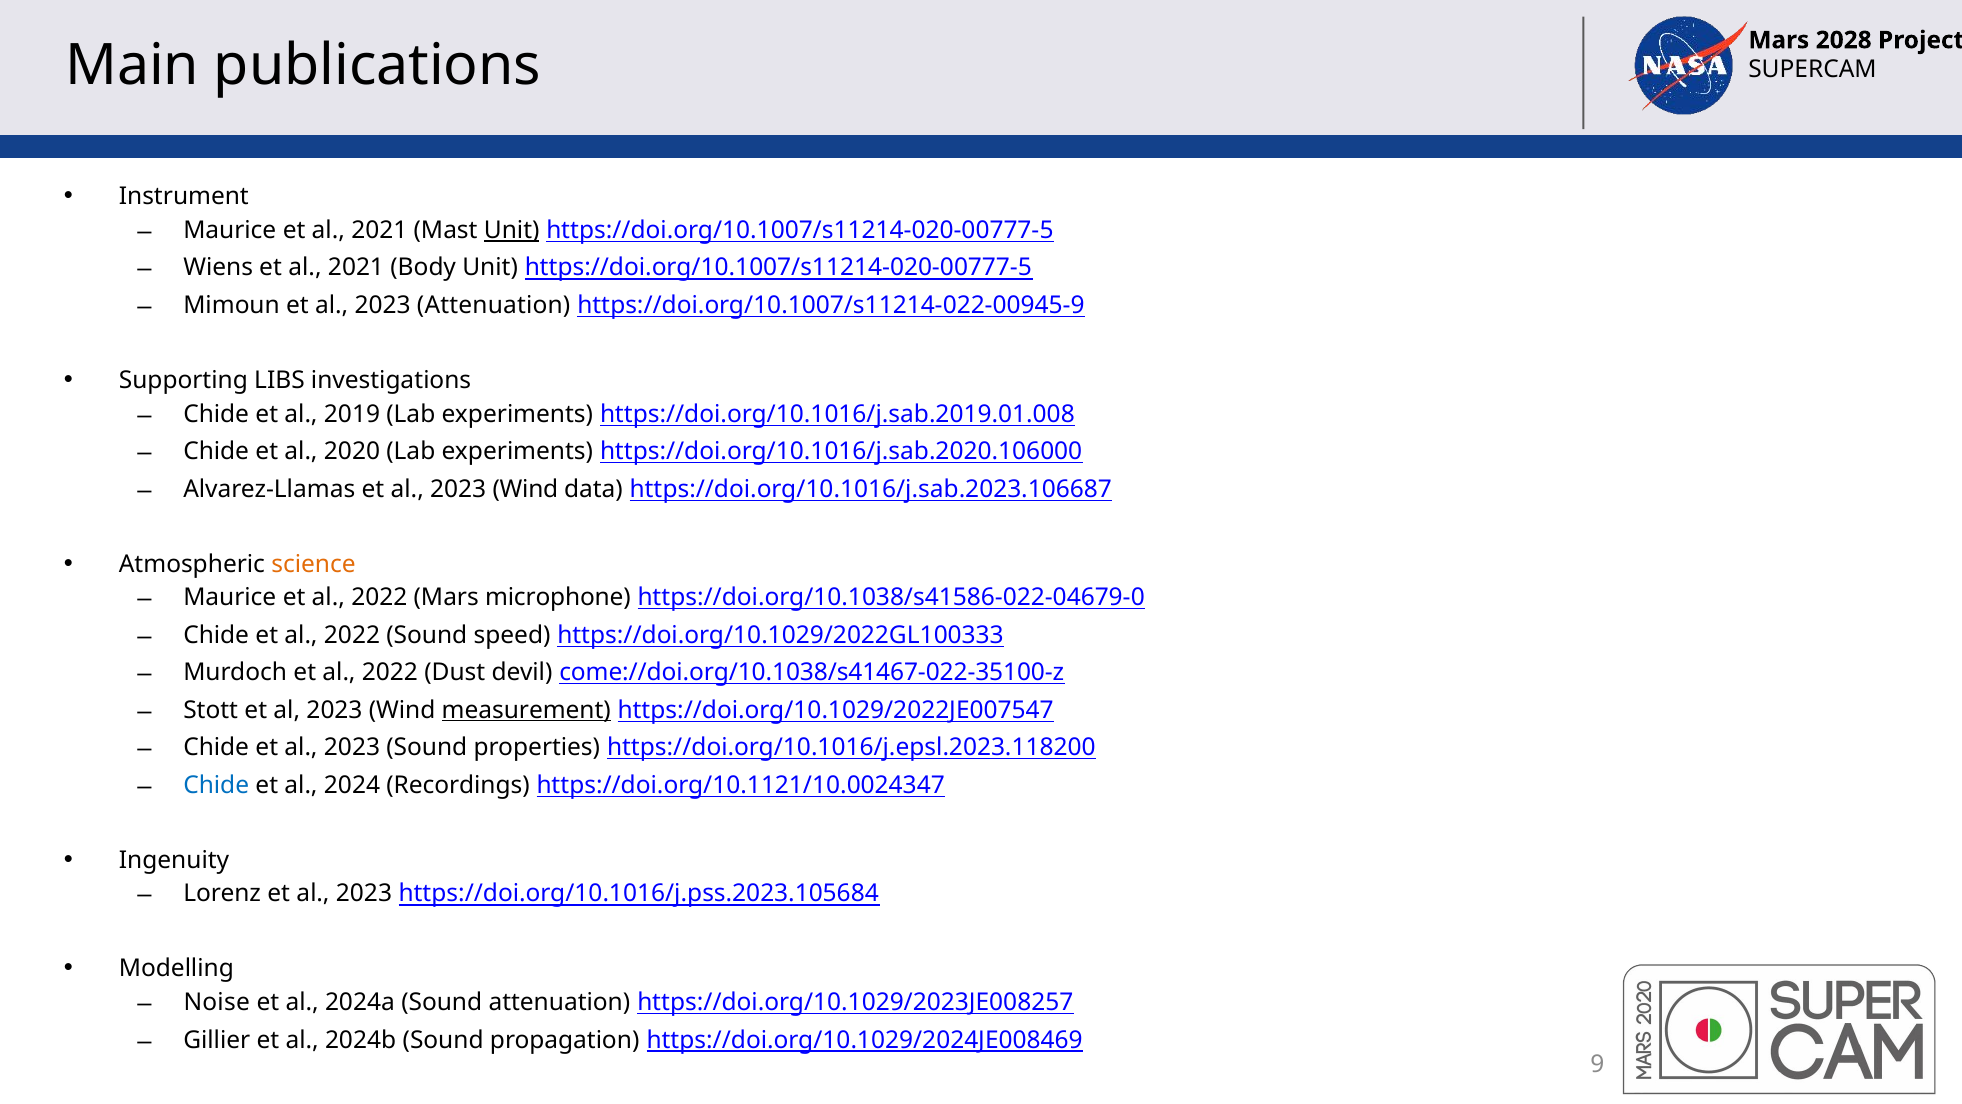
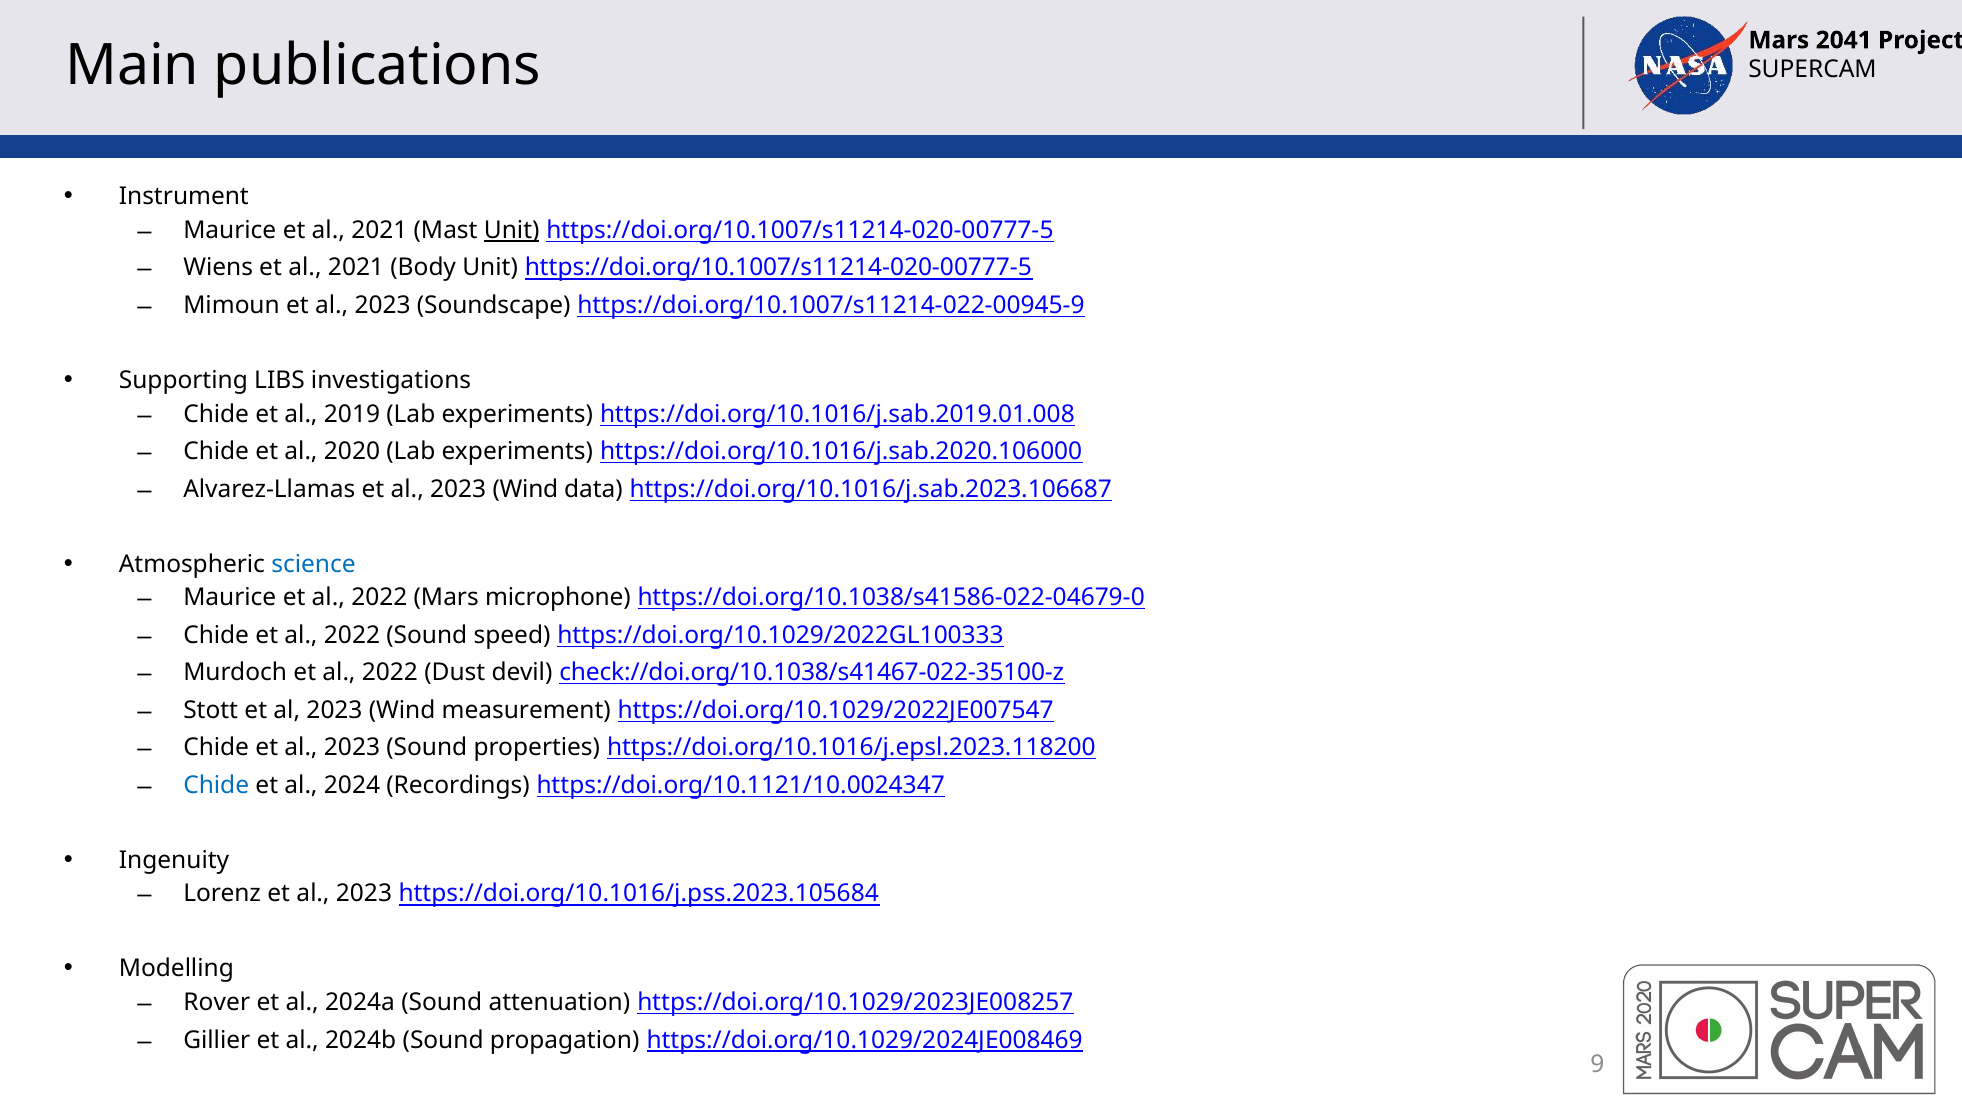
2028: 2028 -> 2041 (1844, 40)
2023 Attenuation: Attenuation -> Soundscape (494, 305)
science colour: orange -> blue (313, 564)
come://doi.org/10.1038/s41467-022-35100-z: come://doi.org/10.1038/s41467-022-35100-z -> check://doi.org/10.1038/s41467-022-35100-z (812, 672)
measurement underline: present -> none (526, 710)
Noise: Noise -> Rover (217, 1002)
